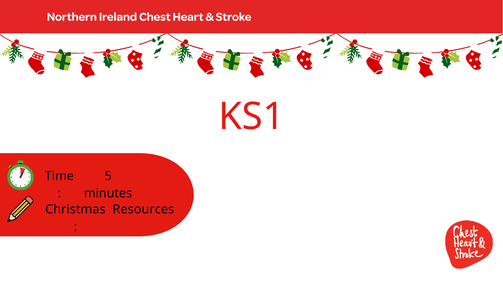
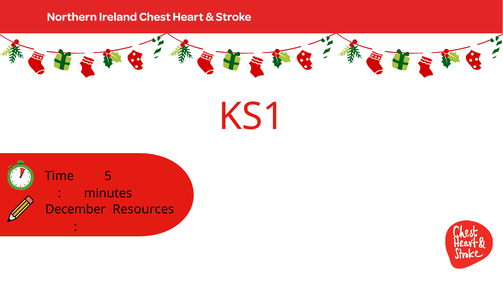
Christmas: Christmas -> December (75, 209)
